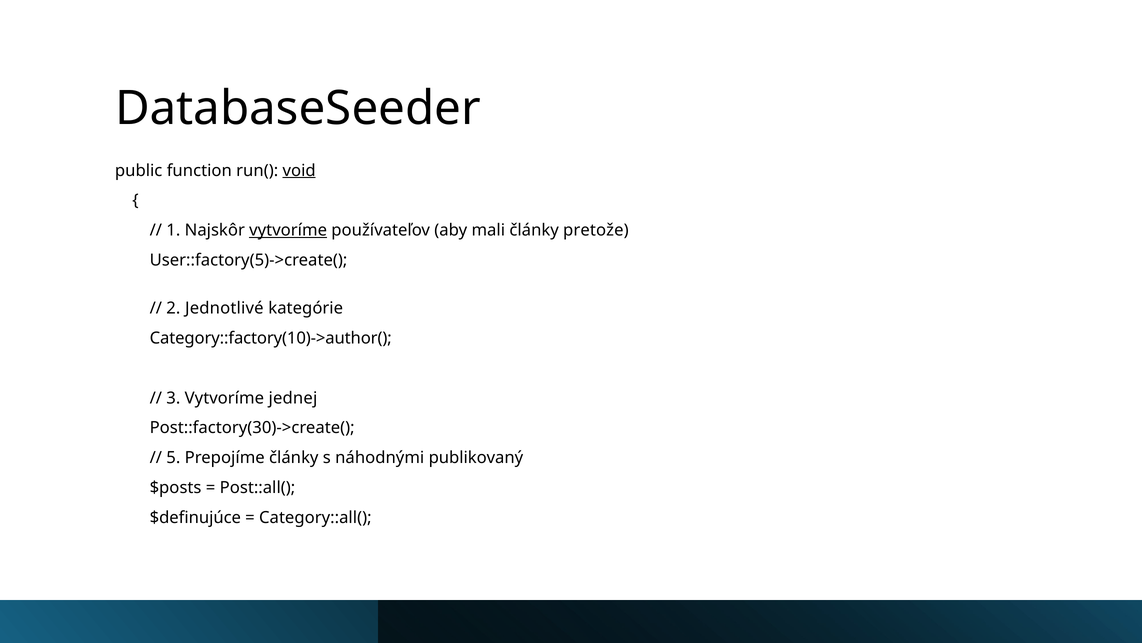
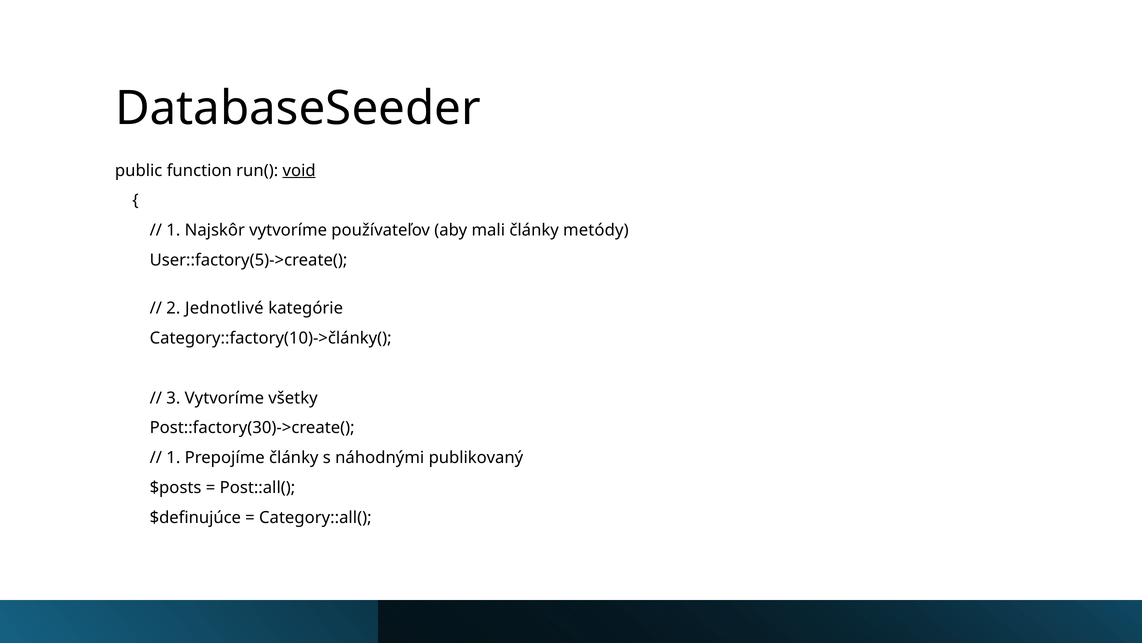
vytvoríme underline: present -> none (288, 230)
pretože: pretože -> metódy (596, 230)
Category::factory(10)->author(: Category::factory(10)->author( -> Category::factory(10)->články( (271, 338)
jednej: jednej -> všetky (293, 398)
5: 5 -> 1 (173, 457)
